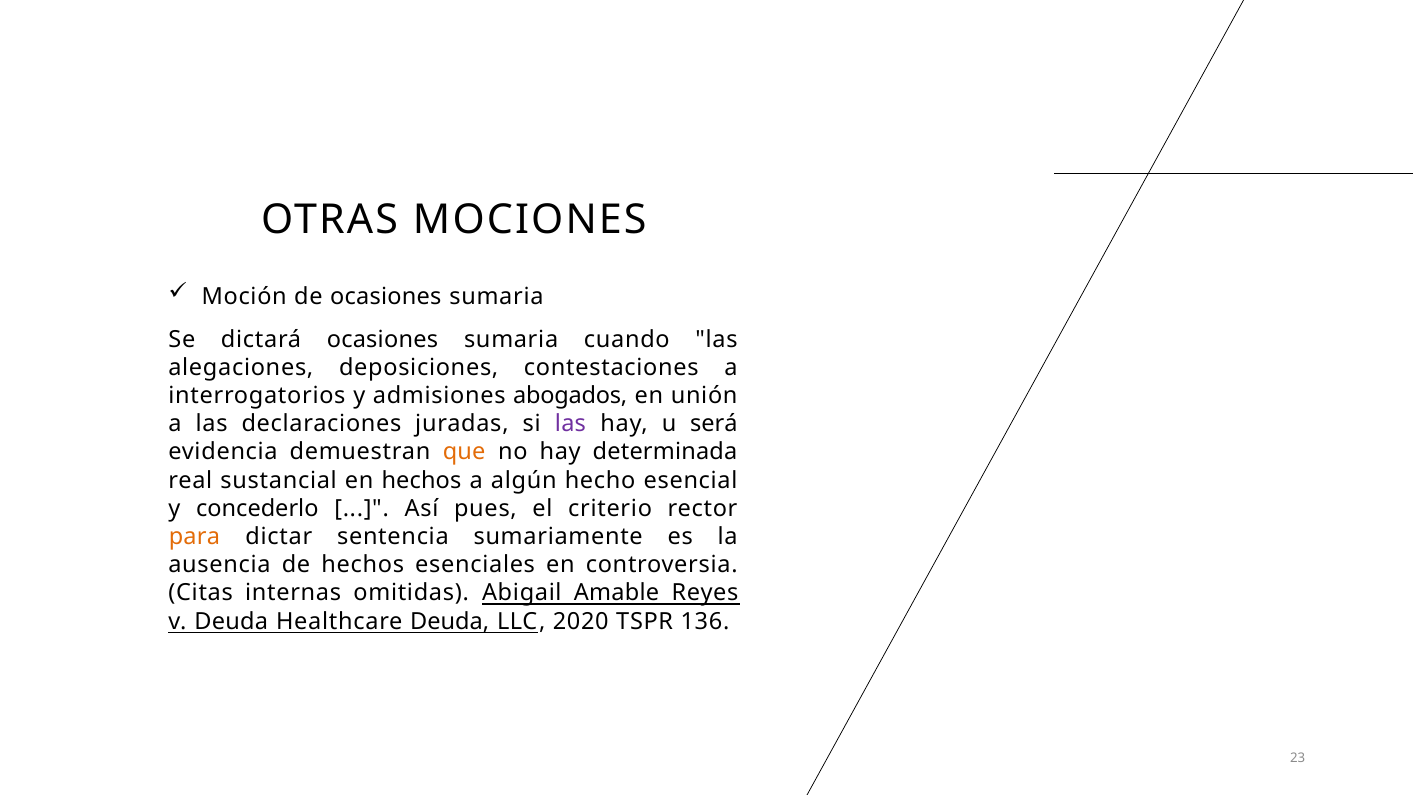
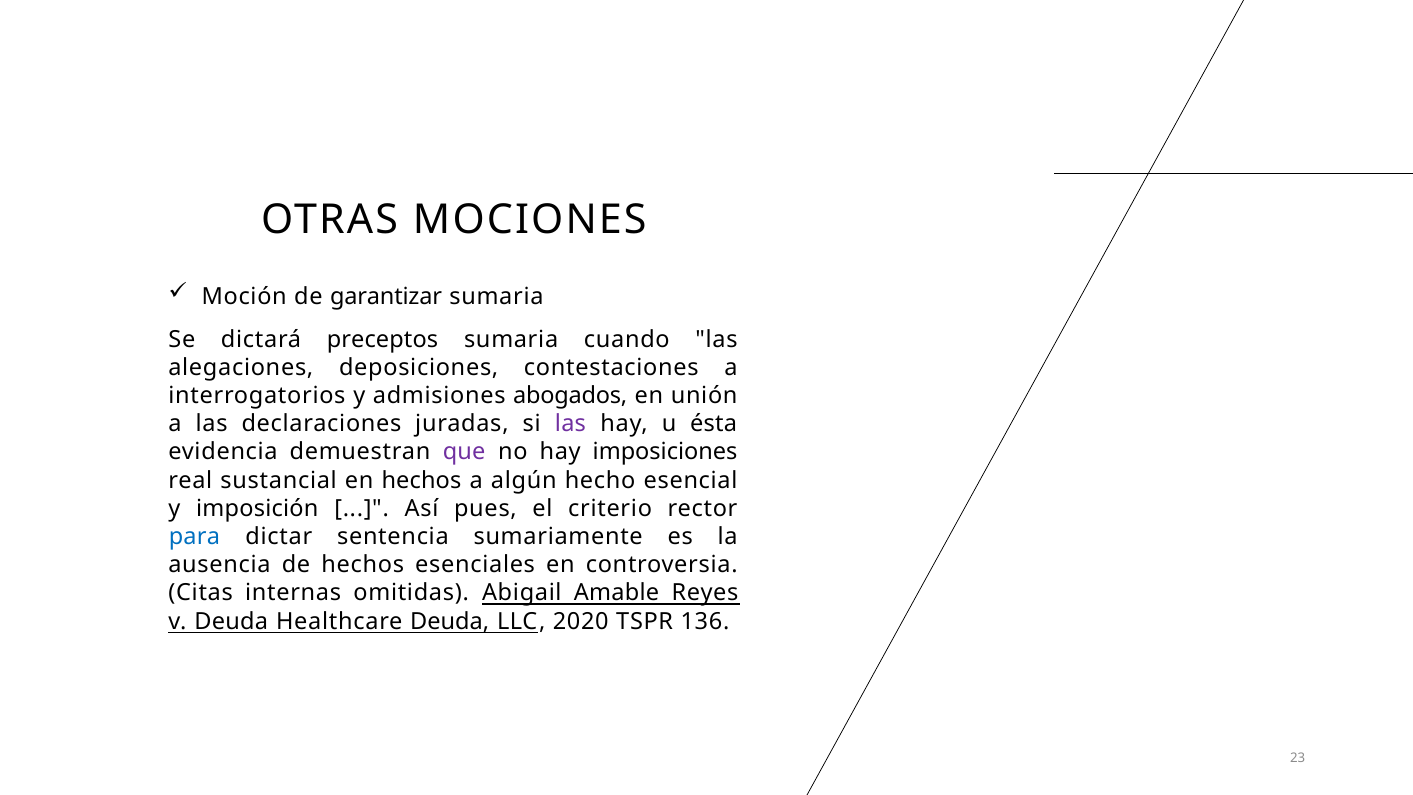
de ocasiones: ocasiones -> garantizar (386, 296)
dictará ocasiones: ocasiones -> preceptos (382, 339)
será: será -> ésta (714, 424)
que colour: orange -> purple (464, 452)
determinada: determinada -> imposiciones (665, 452)
concederlo: concederlo -> imposición (257, 508)
para colour: orange -> blue (194, 537)
